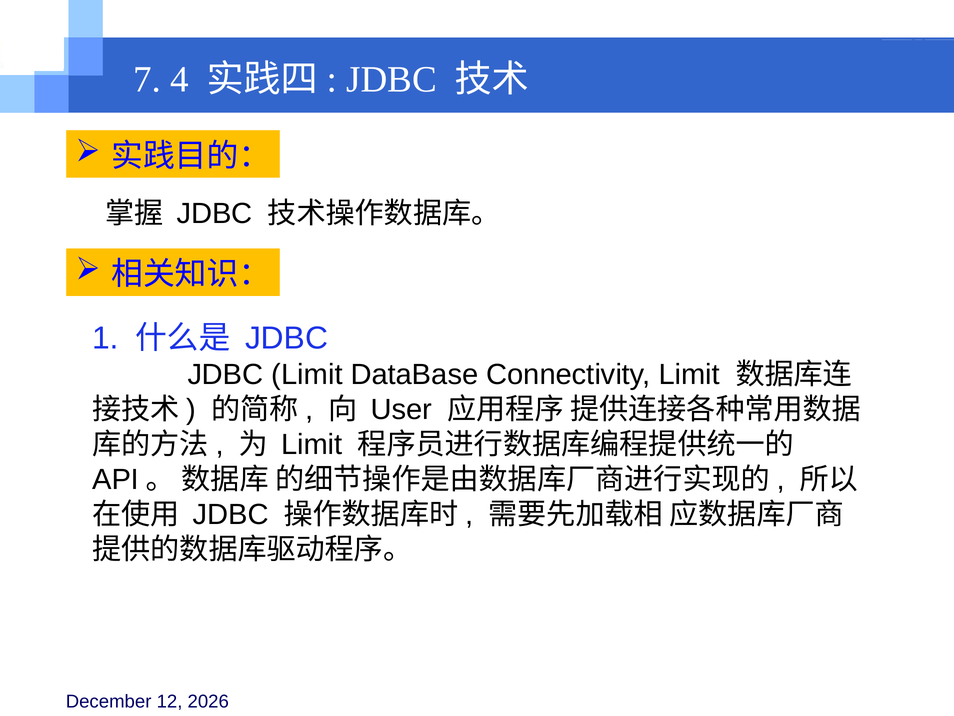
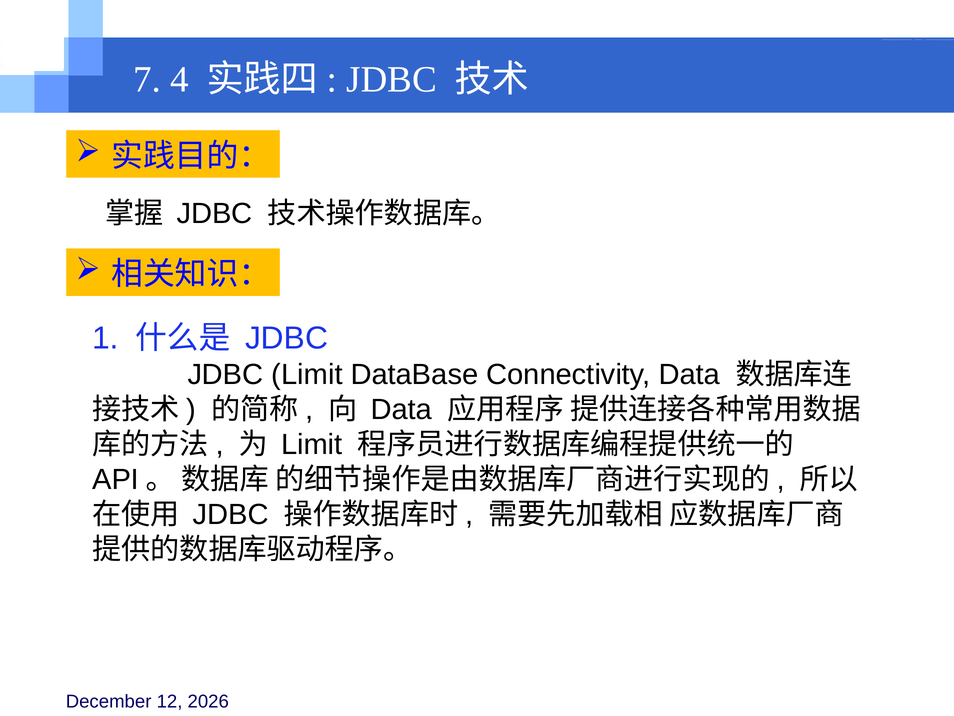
Connectivity Limit: Limit -> Data (689, 375)
User: User -> Data (402, 410)
